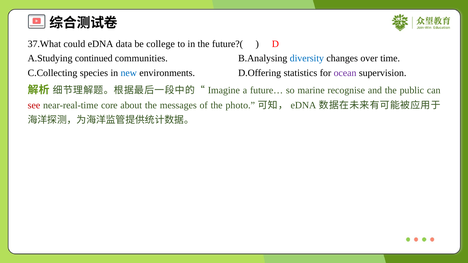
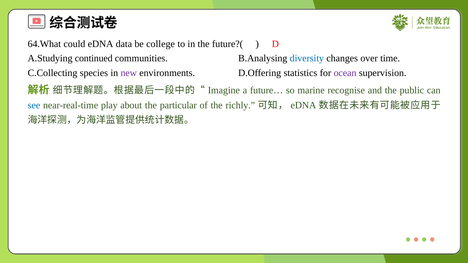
37.What: 37.What -> 64.What (44, 44)
new colour: blue -> purple (129, 73)
see colour: red -> blue (34, 105)
core: core -> play (109, 105)
messages: messages -> particular (178, 105)
photo: photo -> richly (240, 105)
